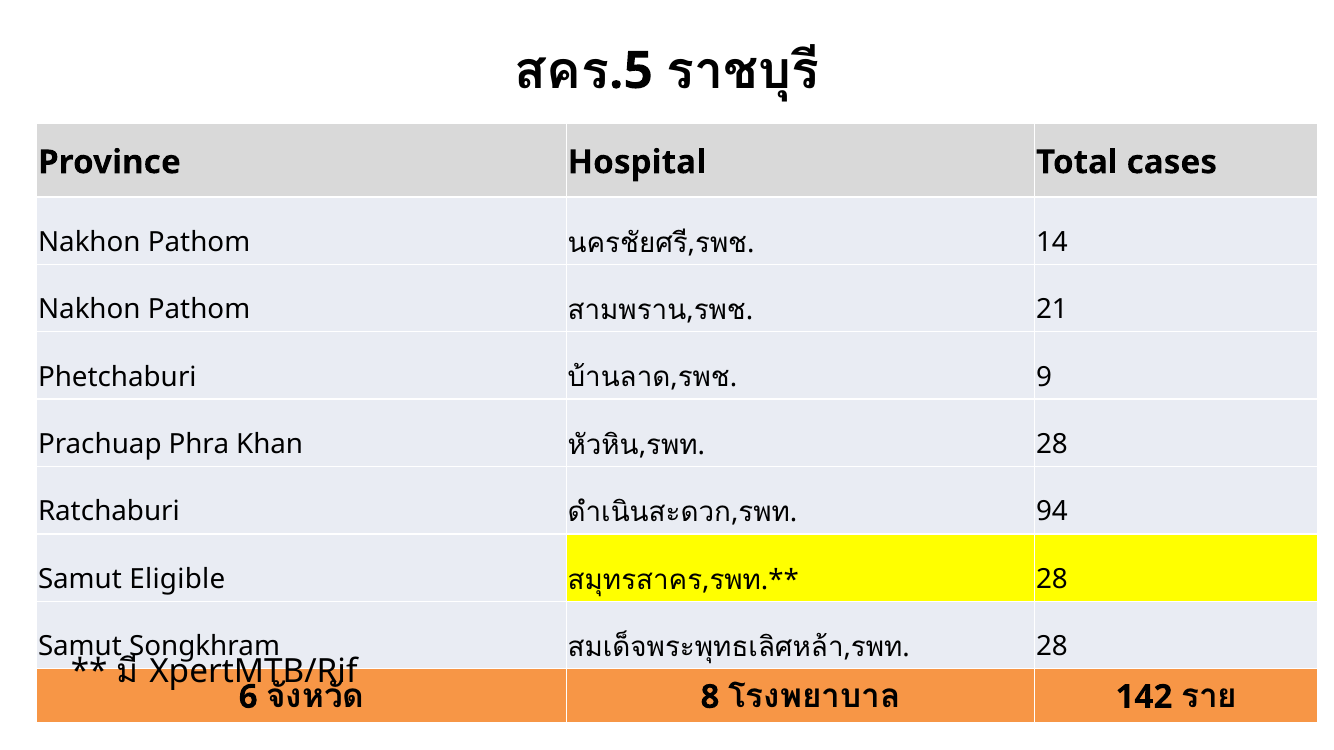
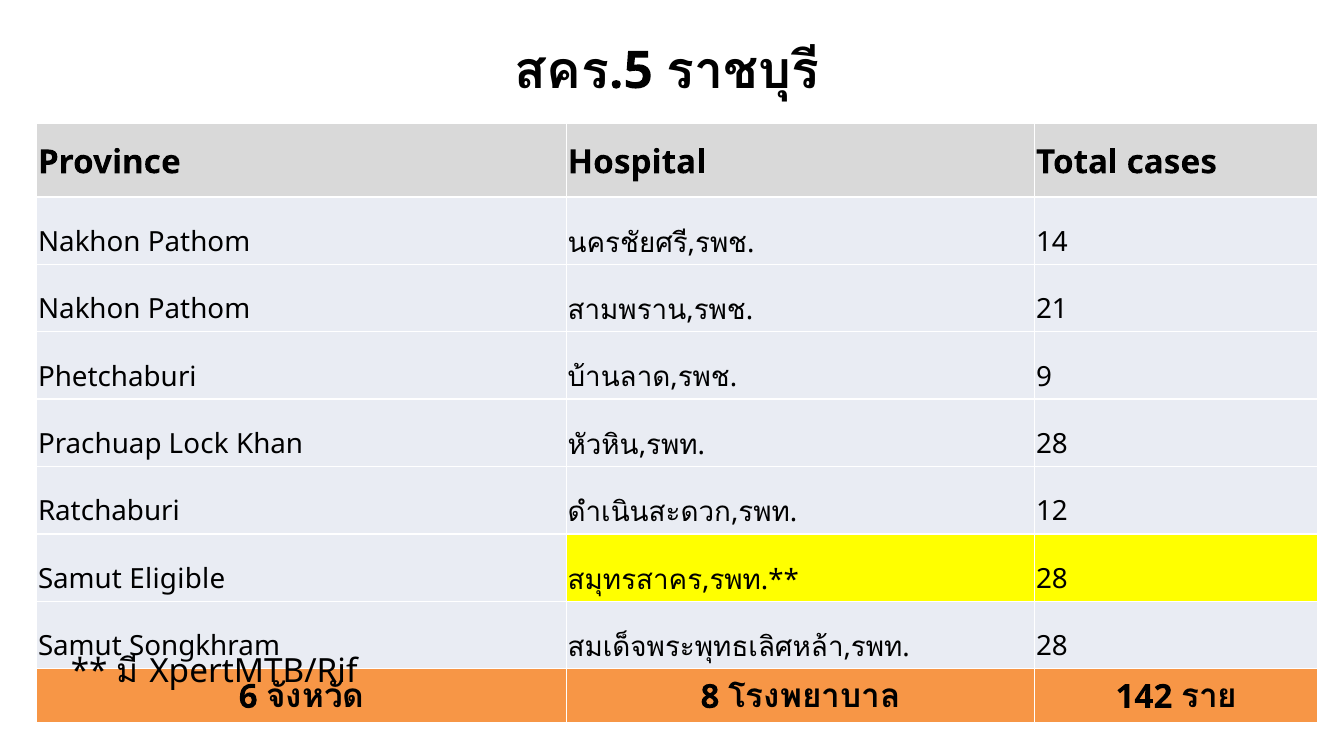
Phra: Phra -> Lock (199, 445)
94: 94 -> 12 (1052, 512)
